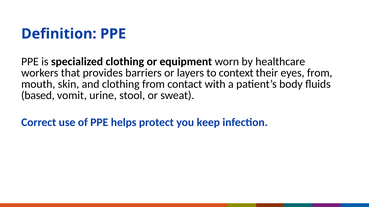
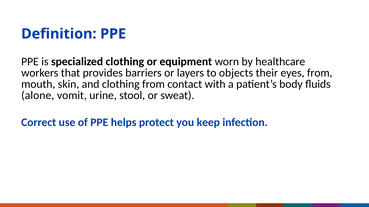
context: context -> objects (236, 73)
based: based -> alone (38, 96)
